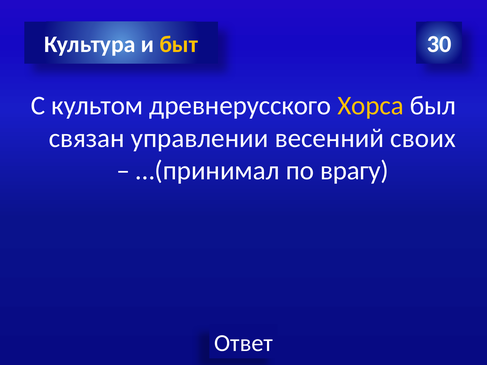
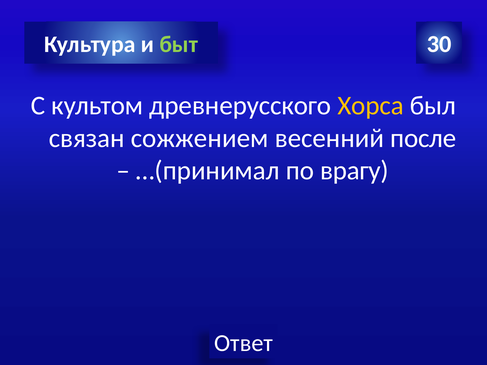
быт colour: yellow -> light green (179, 44)
управлении: управлении -> сожжением (200, 138)
своих: своих -> после (423, 138)
